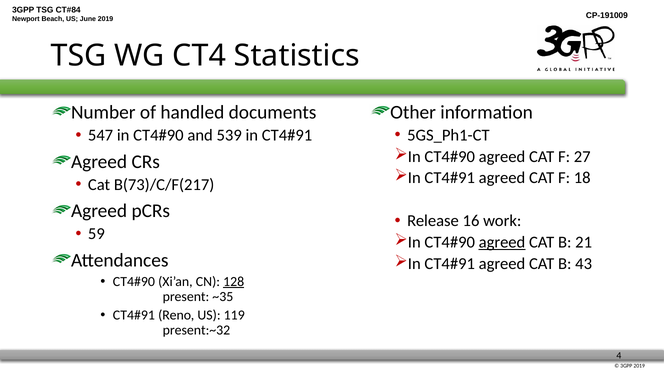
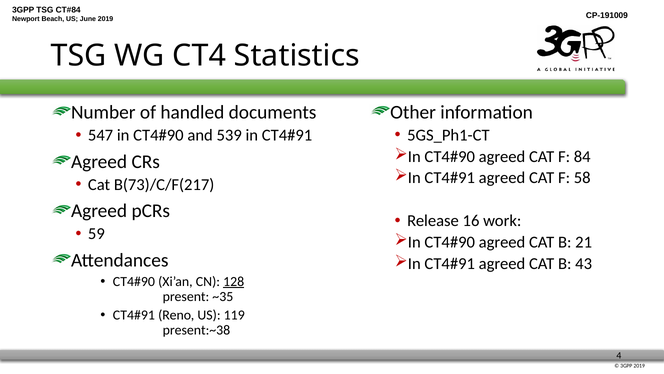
27: 27 -> 84 (582, 156)
18: 18 -> 58 (582, 178)
agreed underline: present -> none (502, 242)
present:~32: present:~32 -> present:~38 (196, 330)
